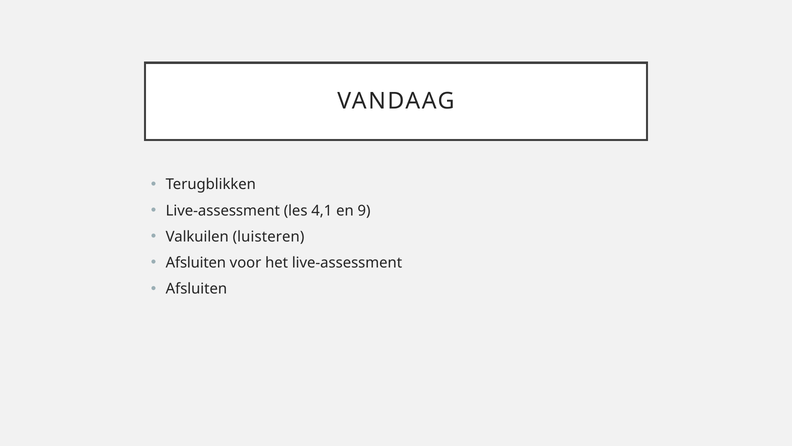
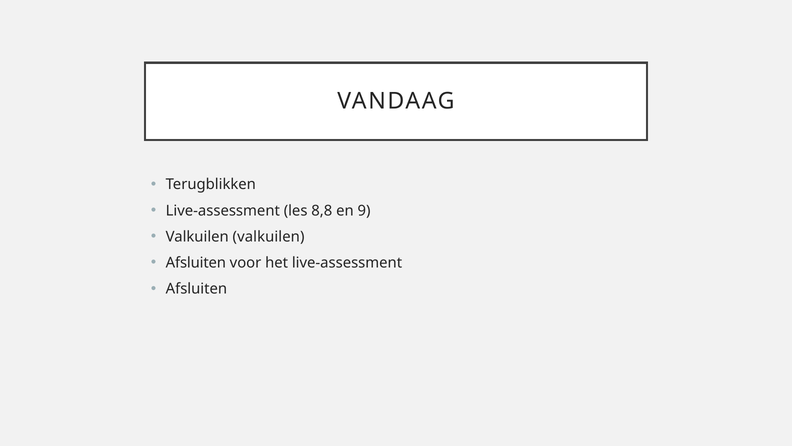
4,1: 4,1 -> 8,8 (322, 210)
Valkuilen luisteren: luisteren -> valkuilen (269, 236)
